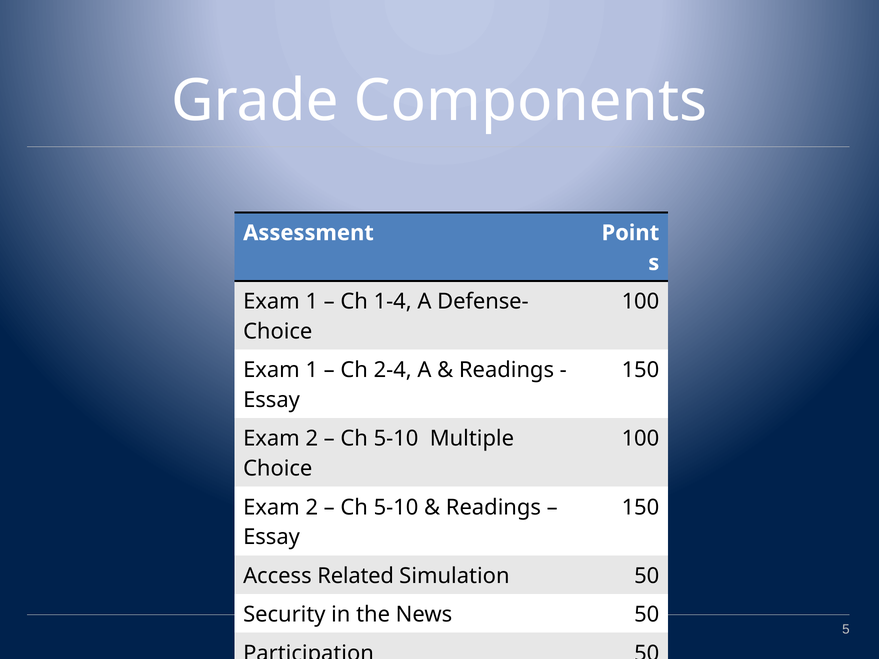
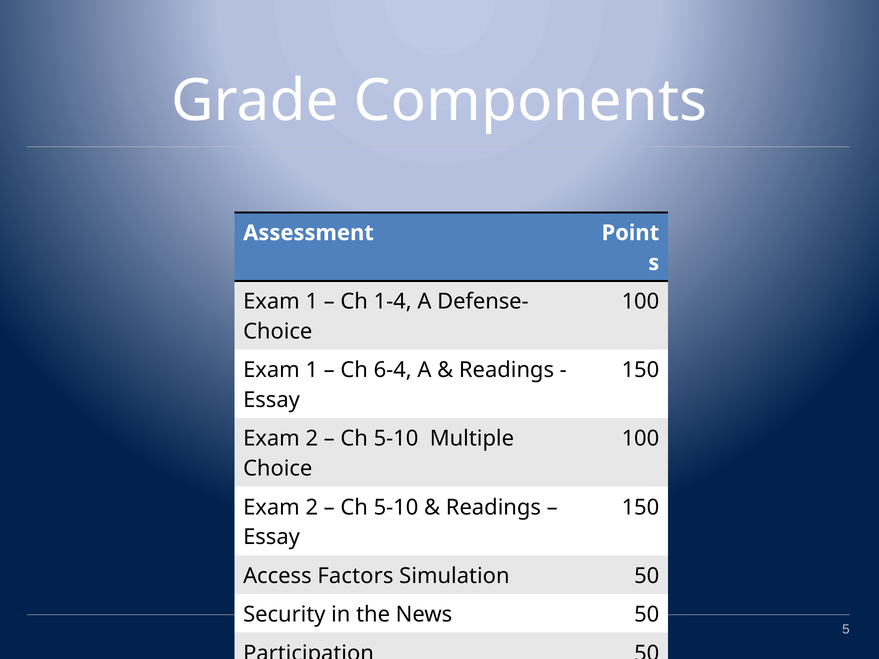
2-4: 2-4 -> 6-4 (393, 370)
Related: Related -> Factors (355, 576)
